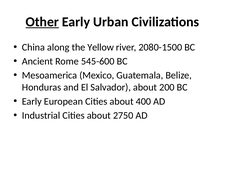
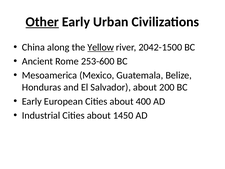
Yellow underline: none -> present (101, 47)
2080-1500: 2080-1500 -> 2042-1500 (160, 47)
545-600: 545-600 -> 253-600 (98, 61)
2750: 2750 -> 1450 (123, 115)
